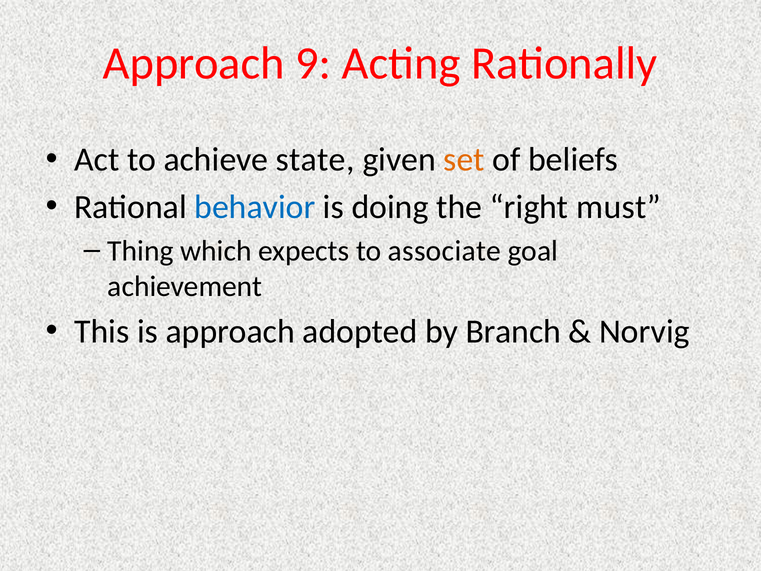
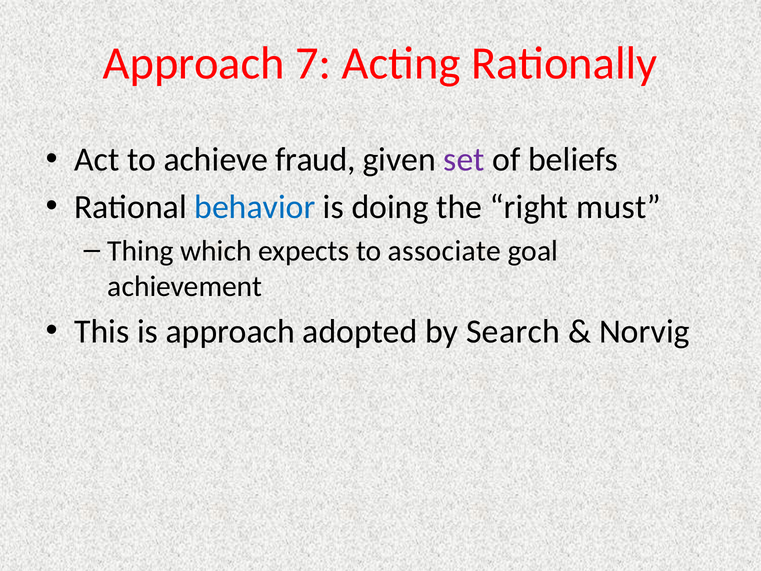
9: 9 -> 7 (313, 63)
state: state -> fraud (315, 160)
set colour: orange -> purple (464, 160)
Branch: Branch -> Search (513, 331)
